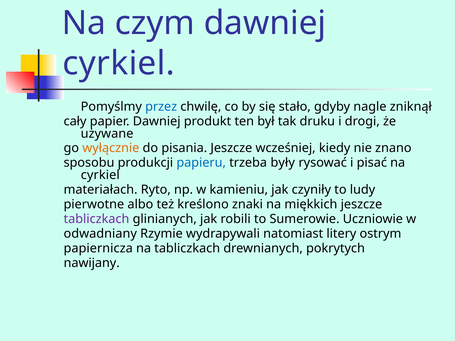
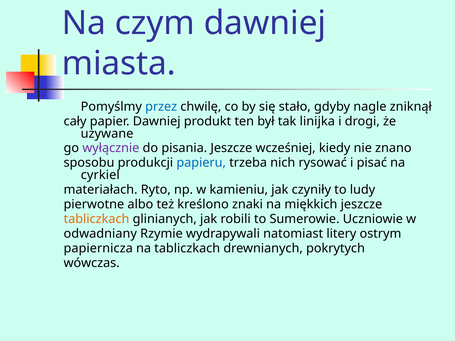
cyrkiel: cyrkiel -> miasta (119, 63)
druku: druku -> linijka (317, 121)
wyłącznie colour: orange -> purple (111, 148)
były: były -> nich (283, 163)
tabliczkach colour: purple -> orange (96, 219)
nawijany: nawijany -> wówczas (92, 263)
